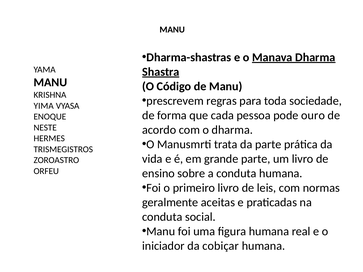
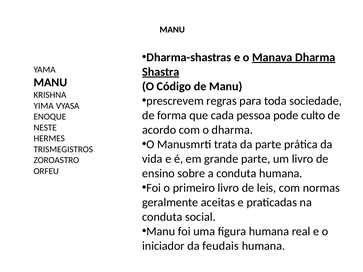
ouro: ouro -> culto (313, 115)
cobiçar: cobiçar -> feudais (221, 246)
